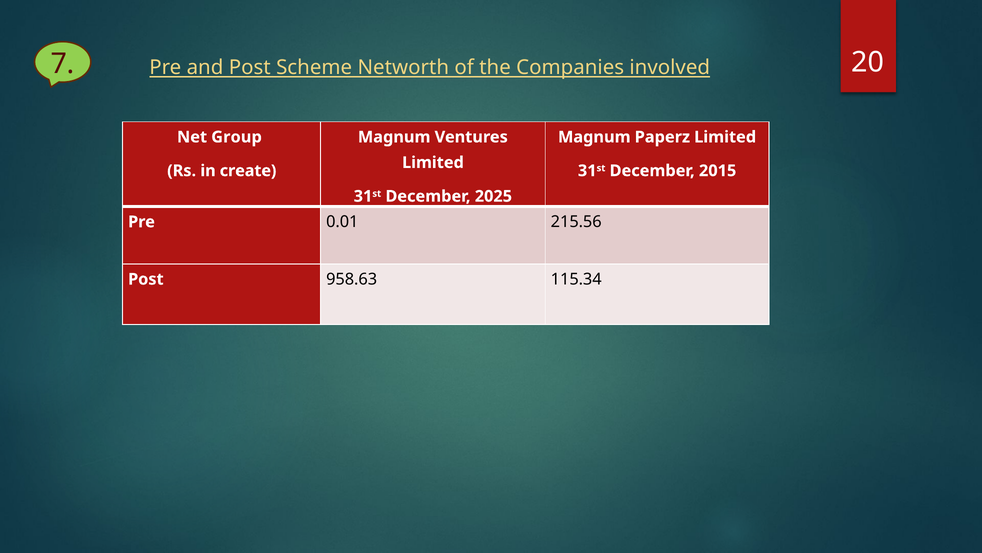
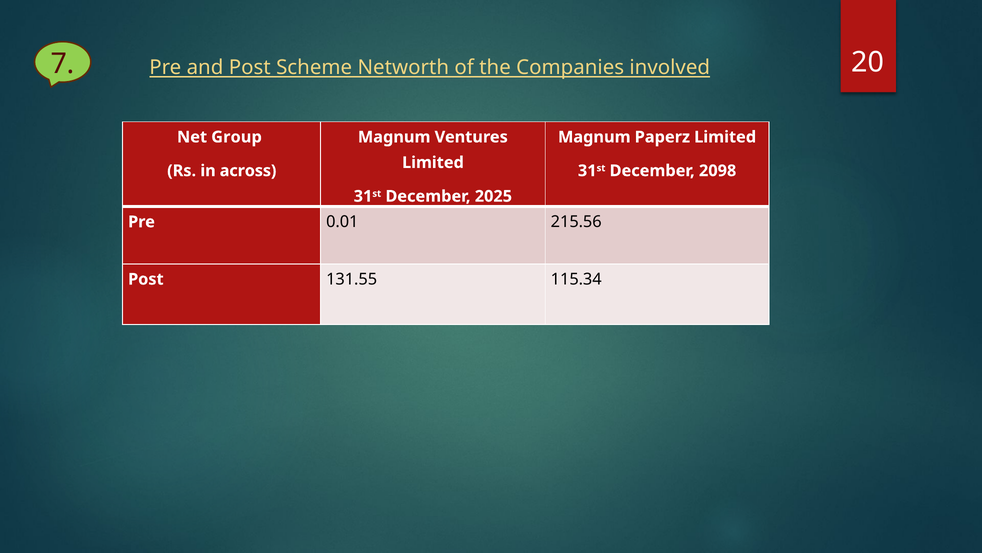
2015: 2015 -> 2098 (718, 171)
create: create -> across (248, 171)
958.63: 958.63 -> 131.55 (352, 279)
